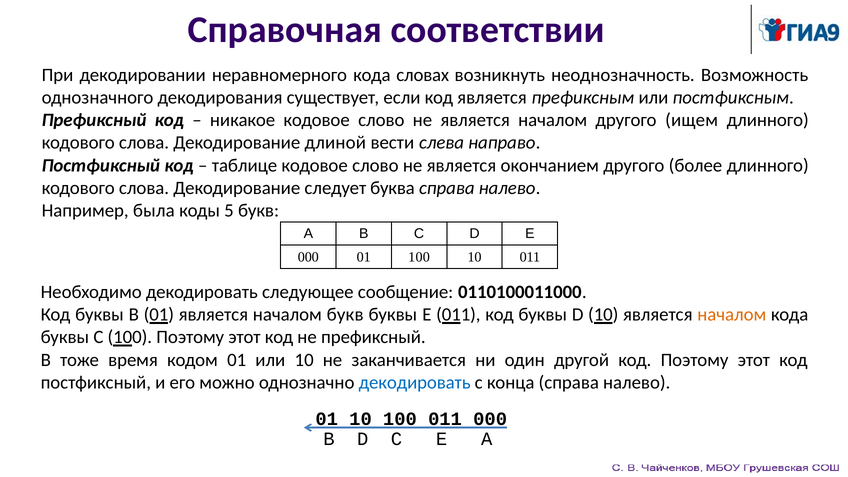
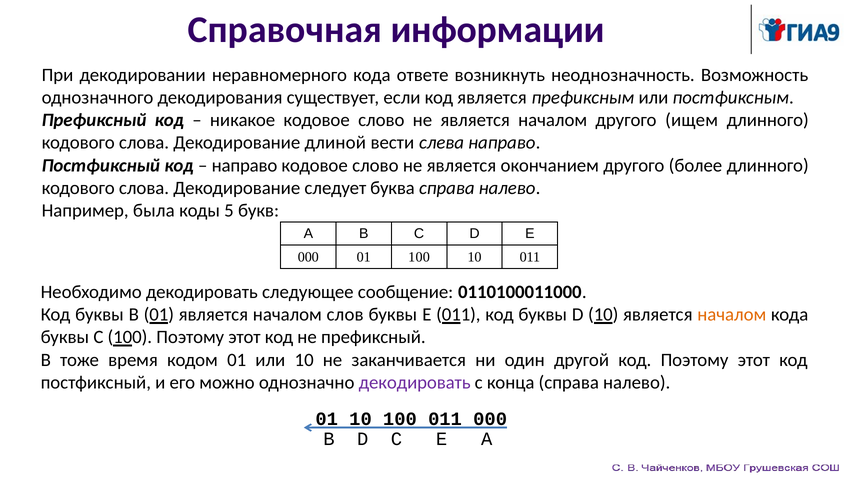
соответствии: соответствии -> информации (498, 30)
словах: словах -> ответе (423, 75)
таблице: таблице -> направо (245, 165)
началом букв: букв -> слов (345, 315)
декодировать colour: blue -> purple (415, 382)
